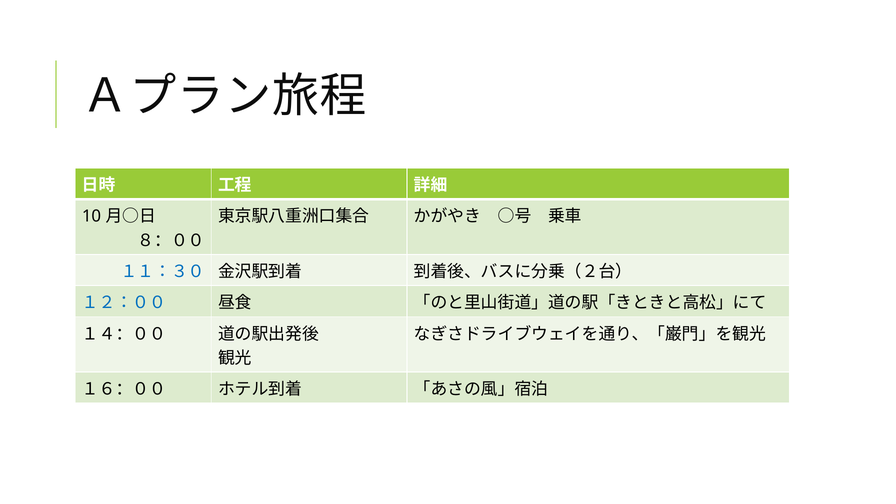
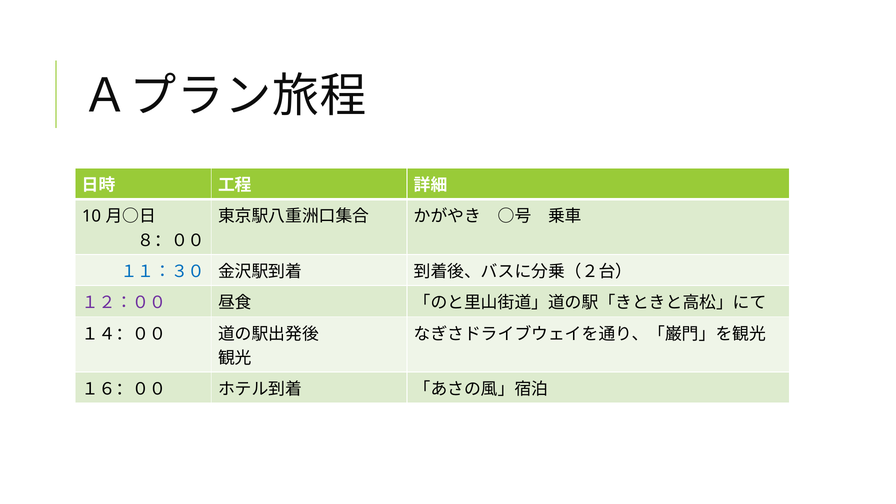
１２：００ colour: blue -> purple (124, 303)
